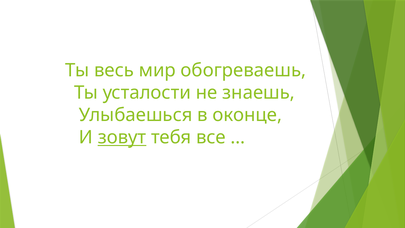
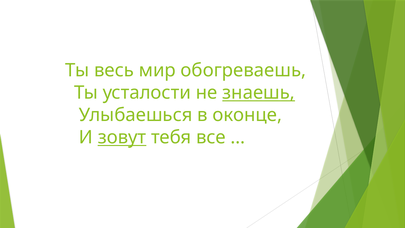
знаешь underline: none -> present (259, 93)
